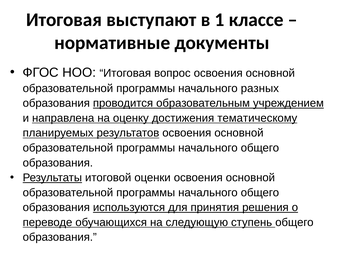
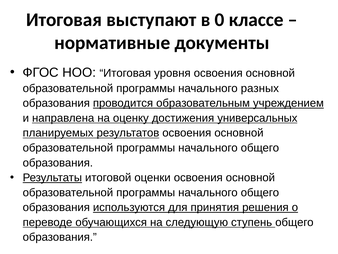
1: 1 -> 0 (220, 20)
вопрос: вопрос -> уровня (172, 73)
тематическому: тематическому -> универсальных (257, 118)
